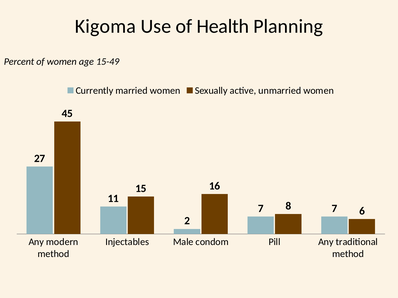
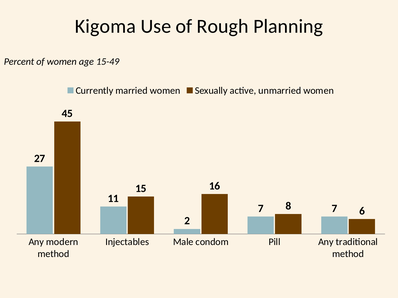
Health: Health -> Rough (223, 26)
